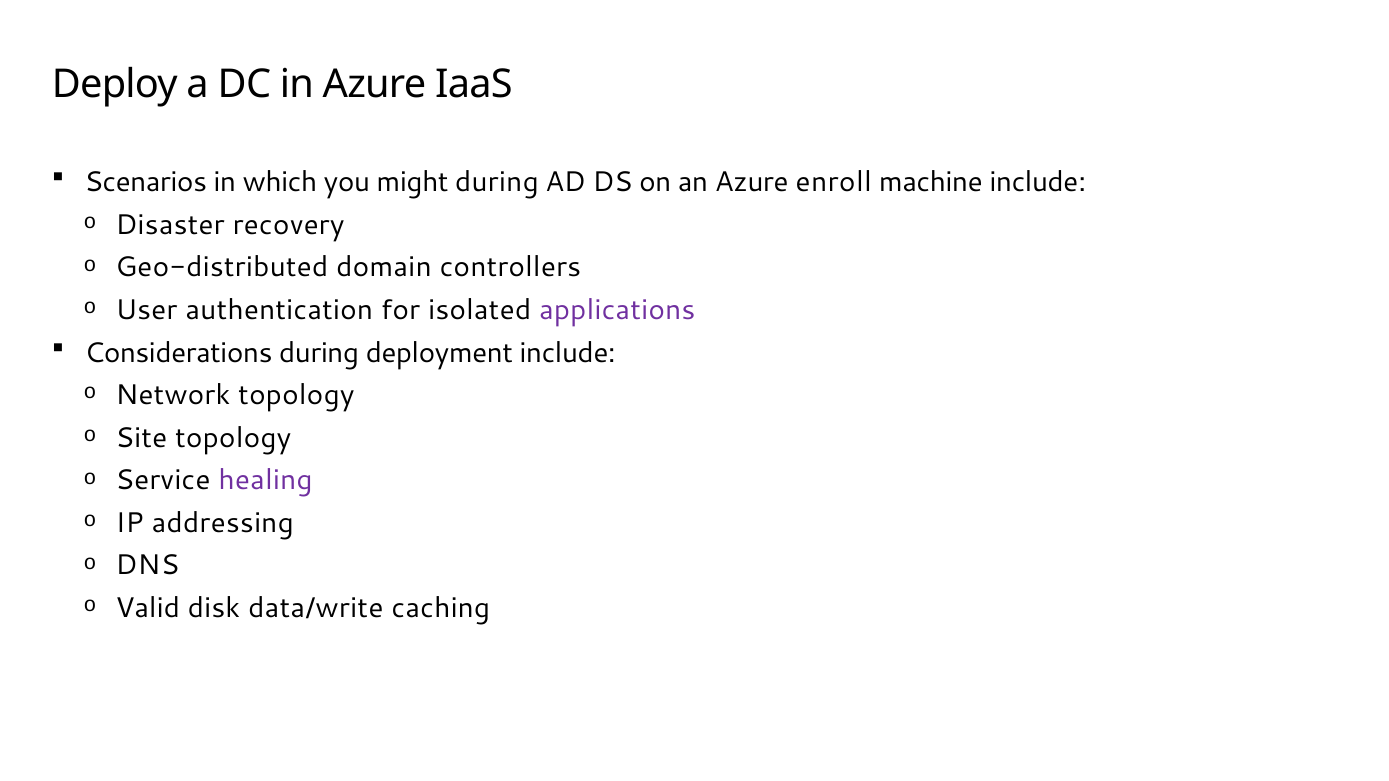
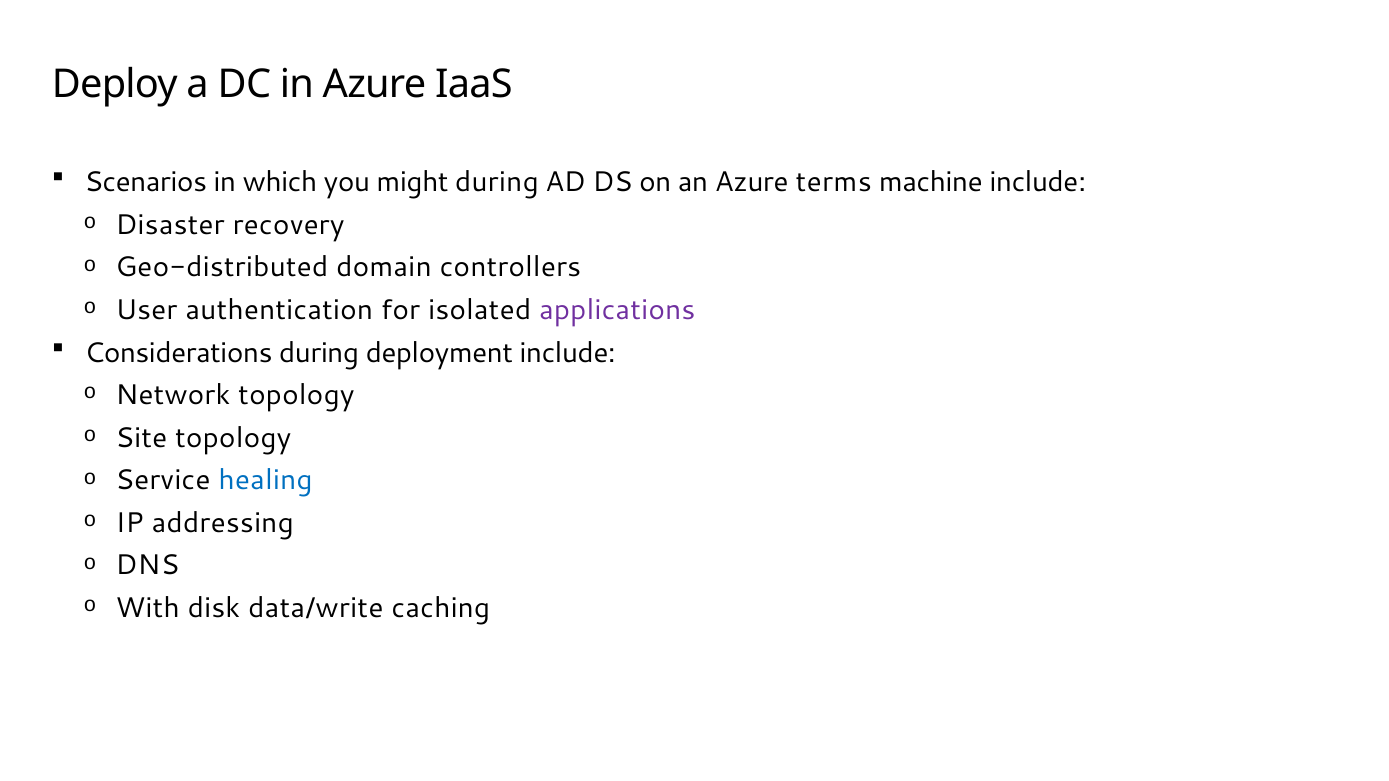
enroll: enroll -> terms (834, 182)
healing colour: purple -> blue (266, 480)
Valid: Valid -> With (148, 608)
